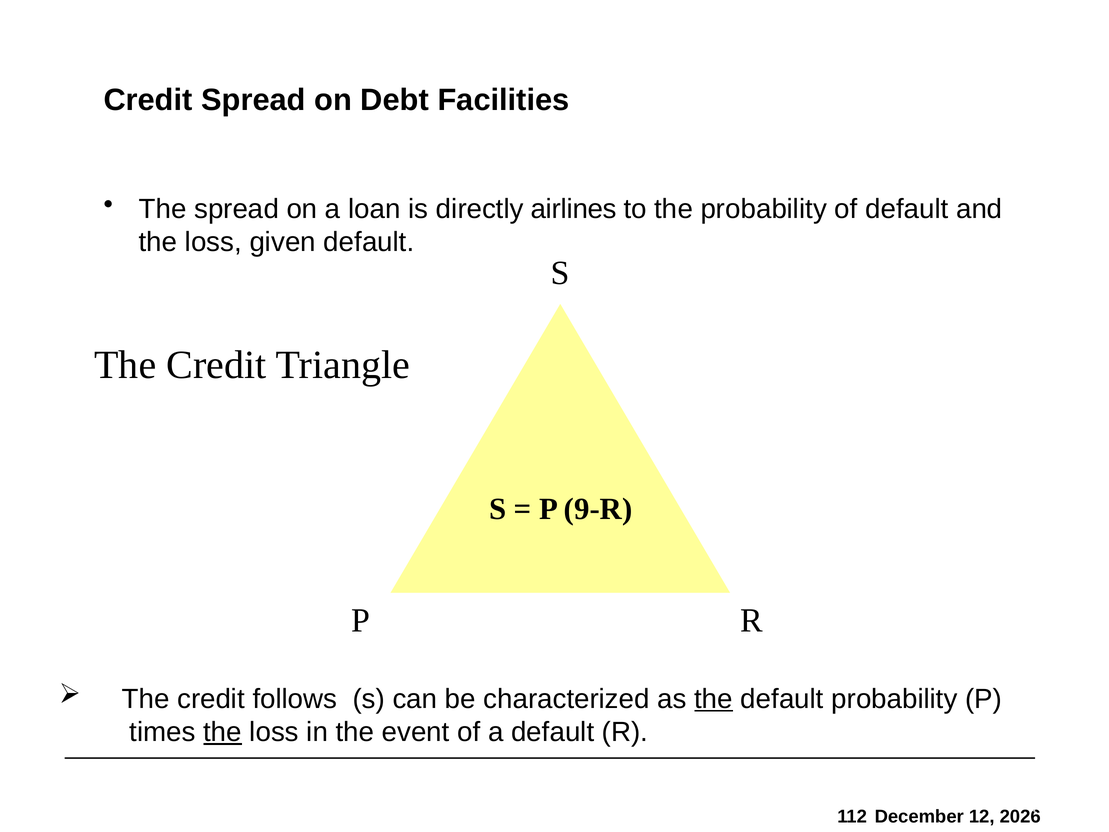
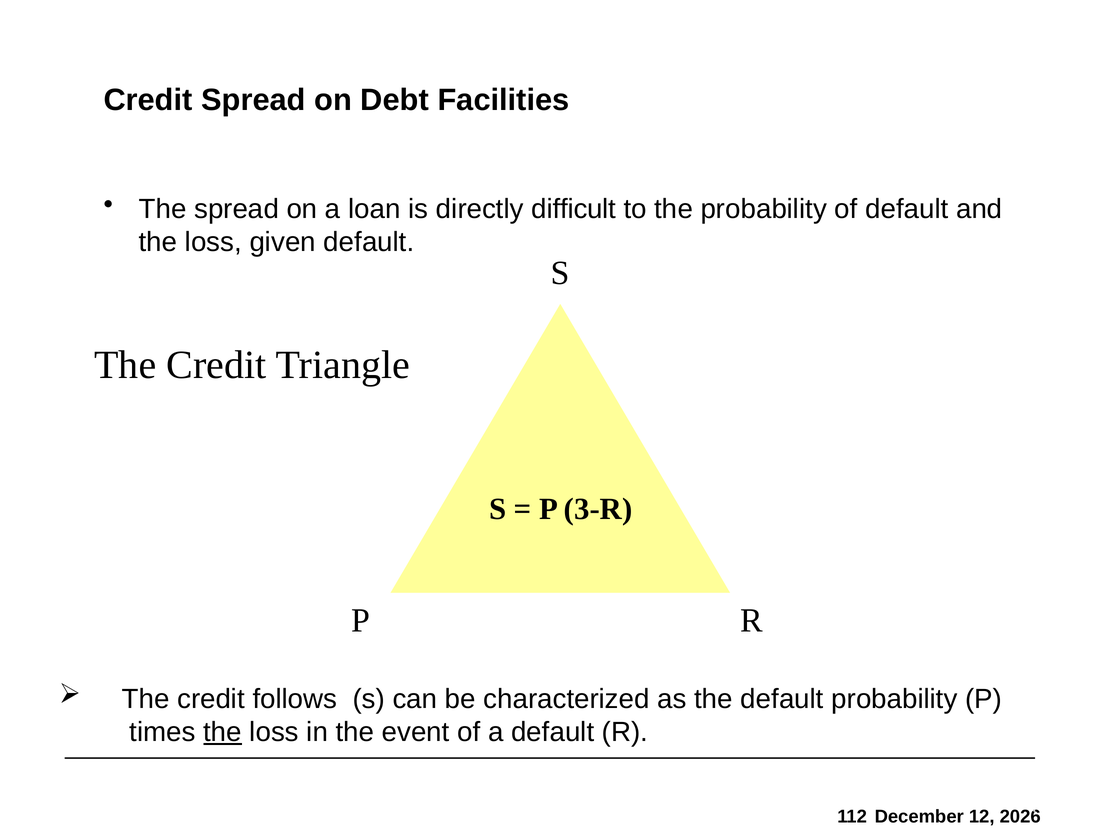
airlines: airlines -> difficult (574, 209)
9-R: 9-R -> 3-R (598, 509)
the underline: present -> none (714, 699)
